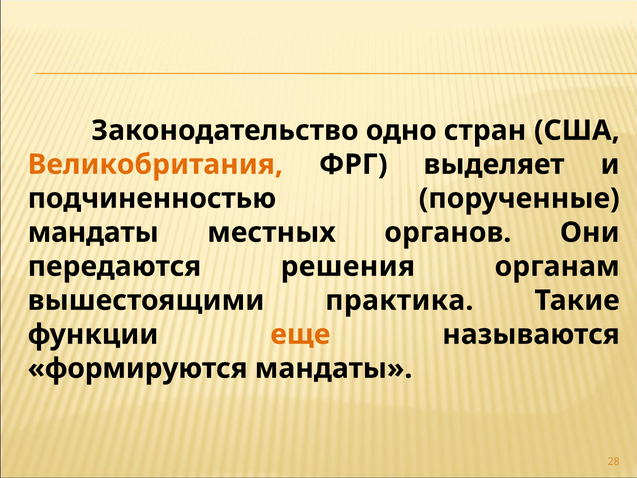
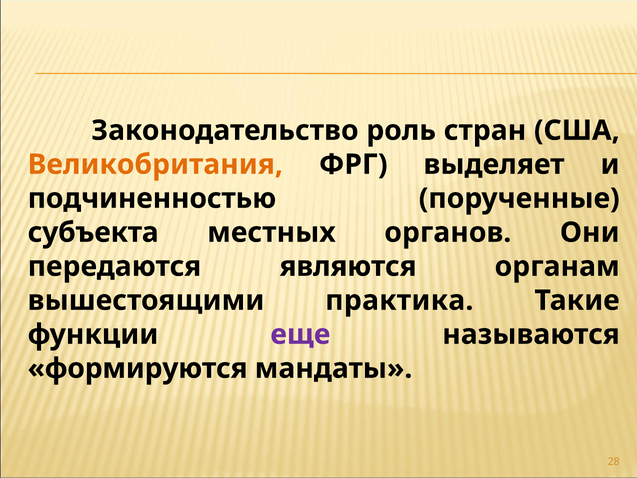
одно: одно -> роль (401, 130)
мандаты: мандаты -> субъекта (93, 232)
решения: решения -> являются (348, 266)
еще colour: orange -> purple (300, 334)
